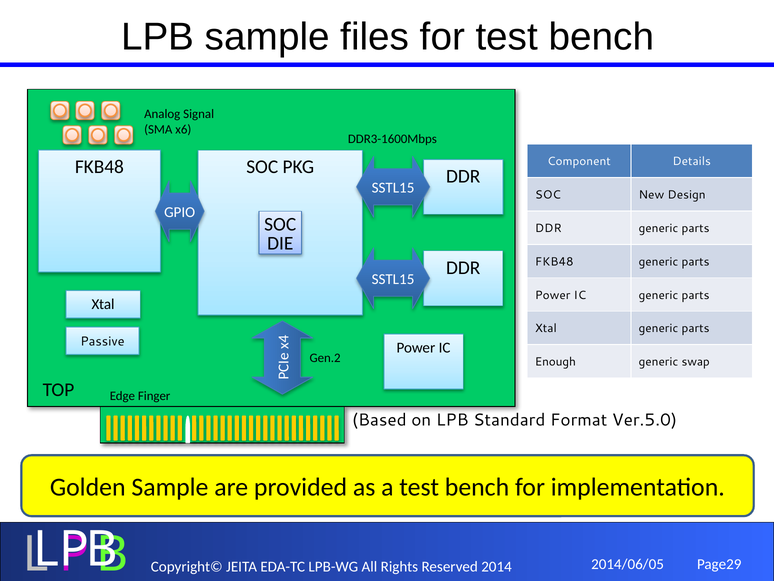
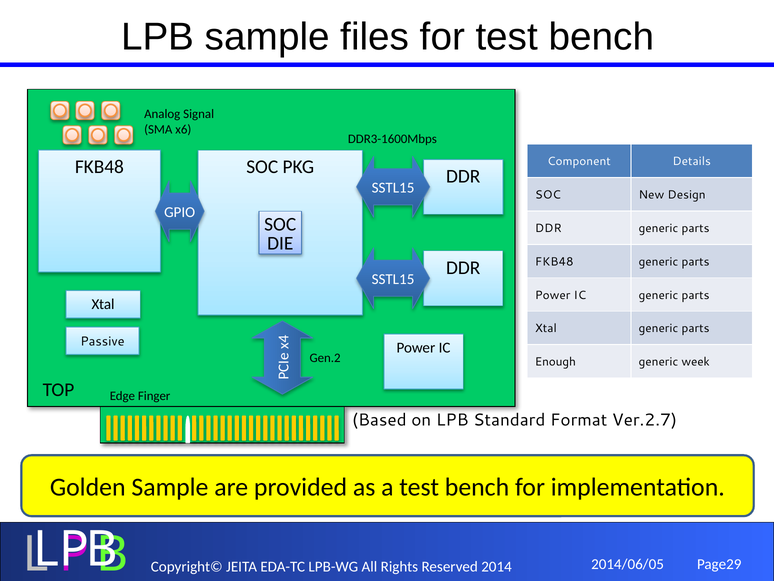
swap: swap -> week (696, 362)
Ver.5.0: Ver.5.0 -> Ver.2.7 (645, 420)
